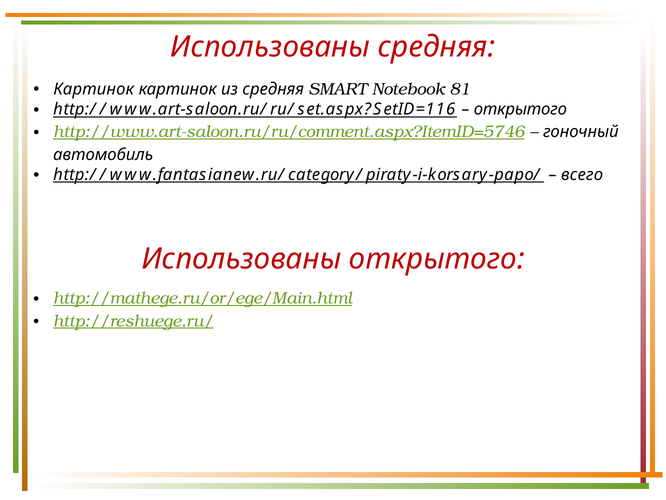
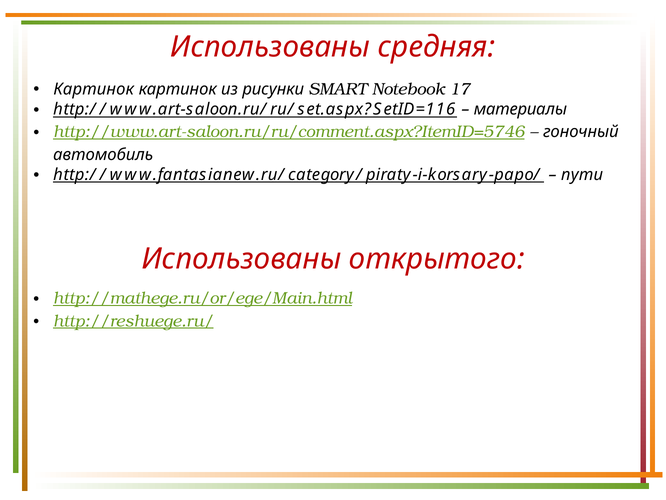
из средняя: средняя -> рисунки (273, 89)
81: 81 -> 17 (460, 89)
открытого: открытого -> материалы (520, 109)
всего: всего -> пути (582, 174)
